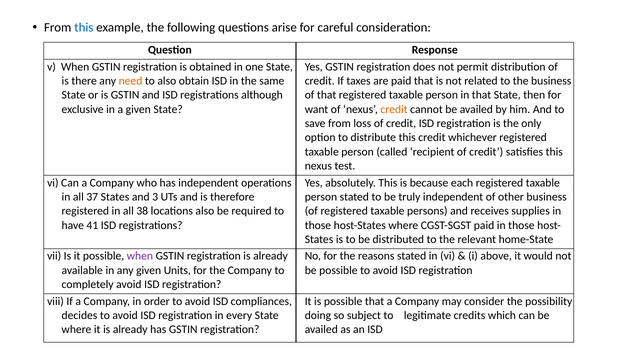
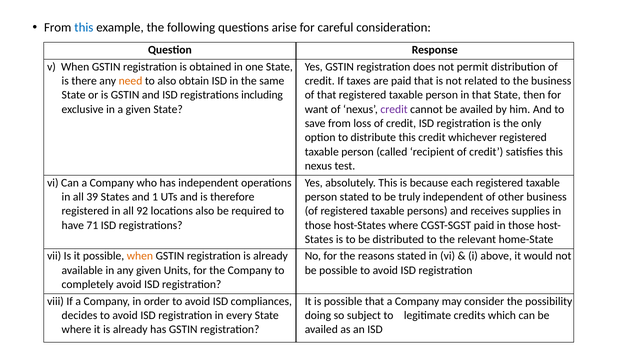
although: although -> including (262, 95)
credit colour: orange -> purple (394, 109)
37: 37 -> 39 (92, 197)
3: 3 -> 1 (155, 197)
38: 38 -> 92 (142, 211)
41: 41 -> 71 (92, 225)
when colour: purple -> orange (140, 256)
